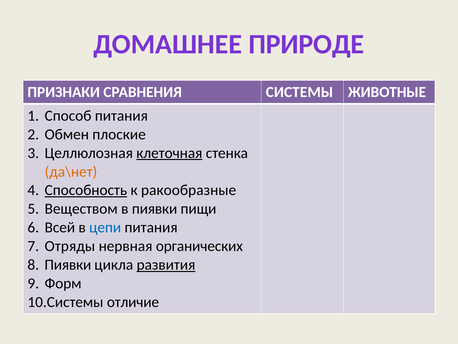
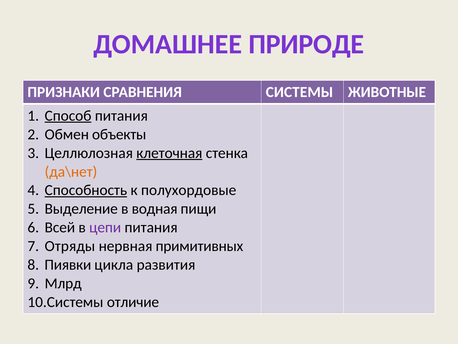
Способ underline: none -> present (68, 116)
плоские: плоские -> объекты (119, 134)
ракообразные: ракообразные -> полухордовые (189, 190)
Веществом: Веществом -> Выделение (81, 209)
в пиявки: пиявки -> водная (155, 209)
цепи colour: blue -> purple (105, 227)
органических: органических -> примитивных (199, 246)
развития underline: present -> none (166, 265)
Форм: Форм -> Млрд (63, 283)
